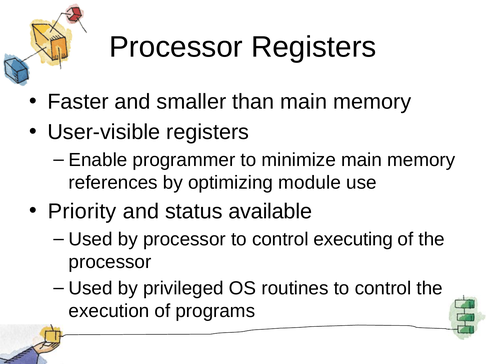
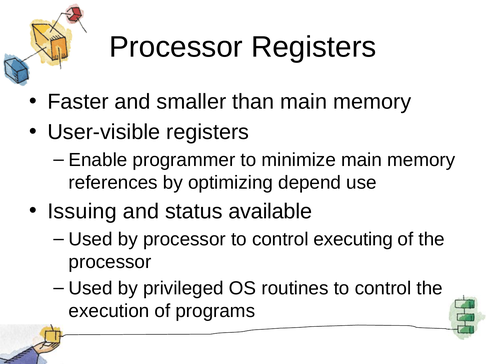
module: module -> depend (310, 183)
Priority: Priority -> Issuing (82, 212)
